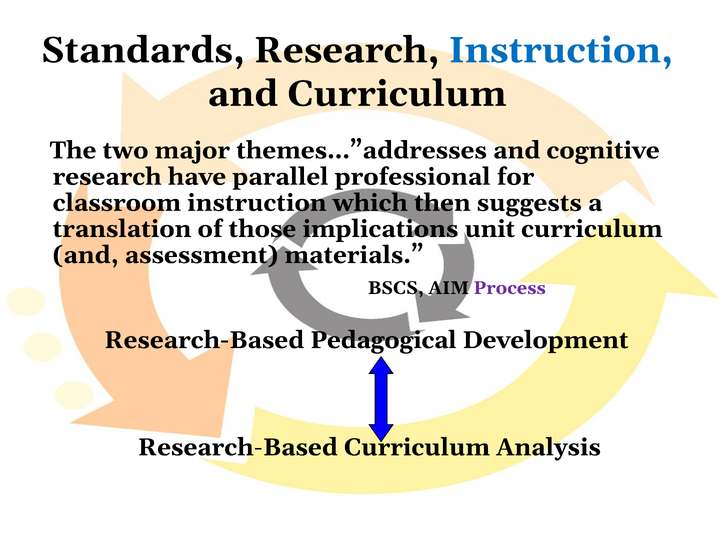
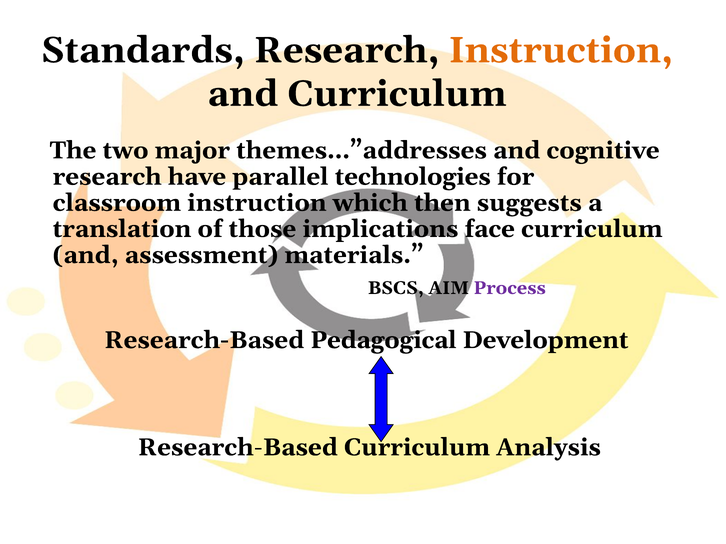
Instruction colour: blue -> orange (561, 50)
professional: professional -> technologies (413, 177)
unit: unit -> face (490, 229)
